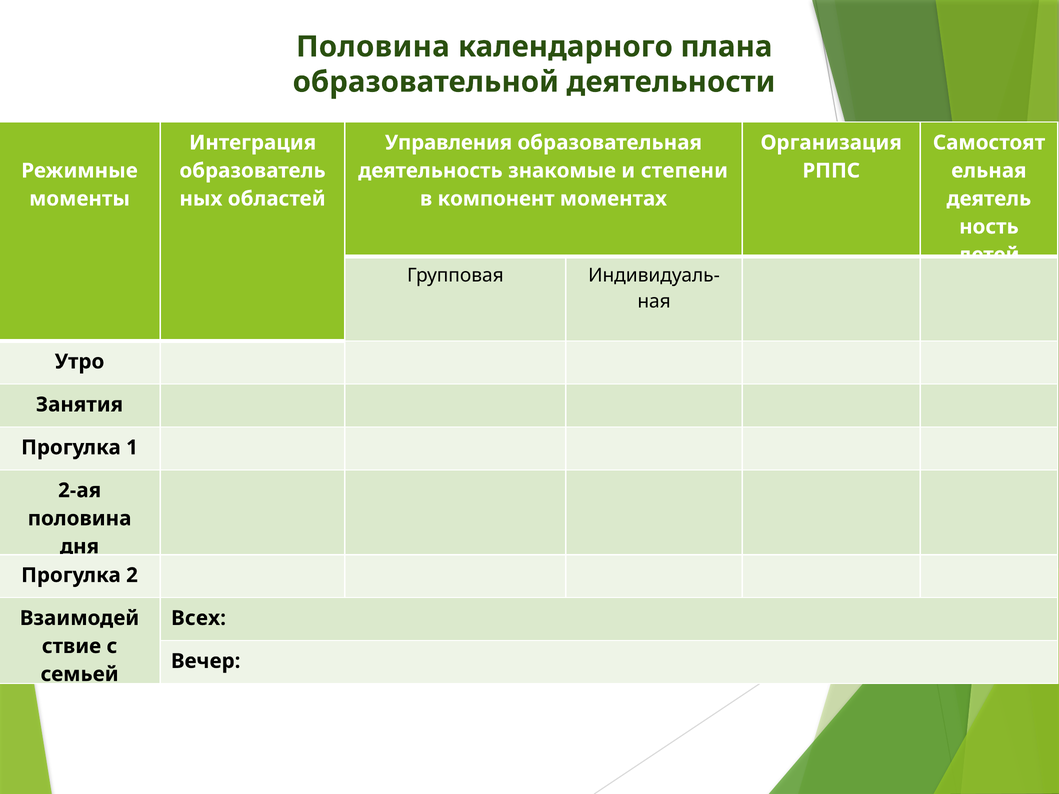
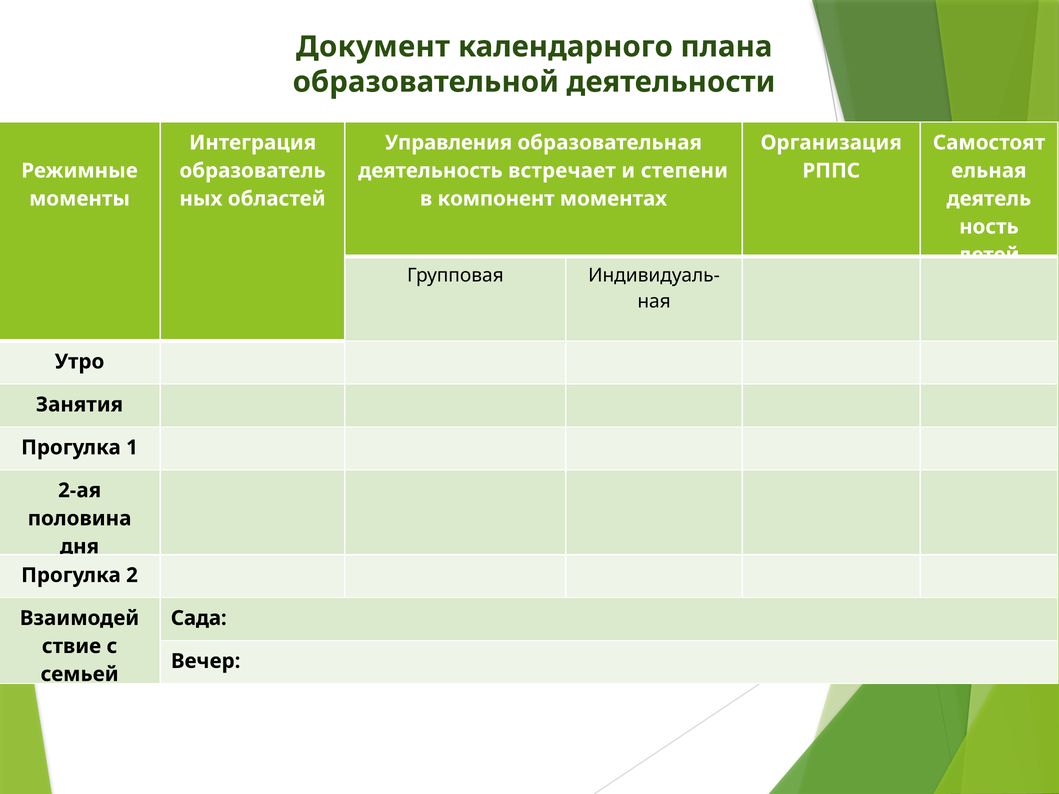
Половина: Половина -> Документ (373, 47)
знакомые: знакомые -> встречает (562, 171)
Всех: Всех -> Сада (199, 618)
